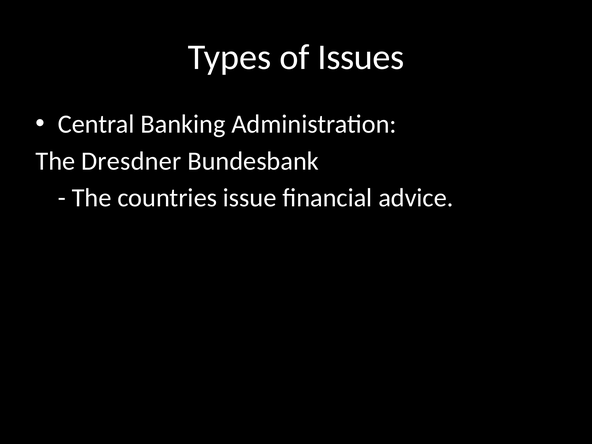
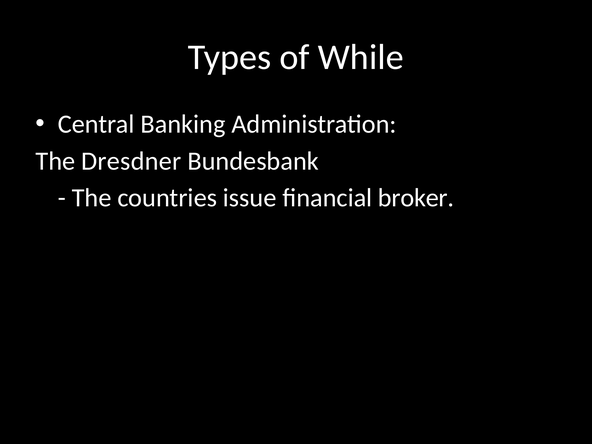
Issues: Issues -> While (361, 57)
advice: advice -> broker (416, 198)
